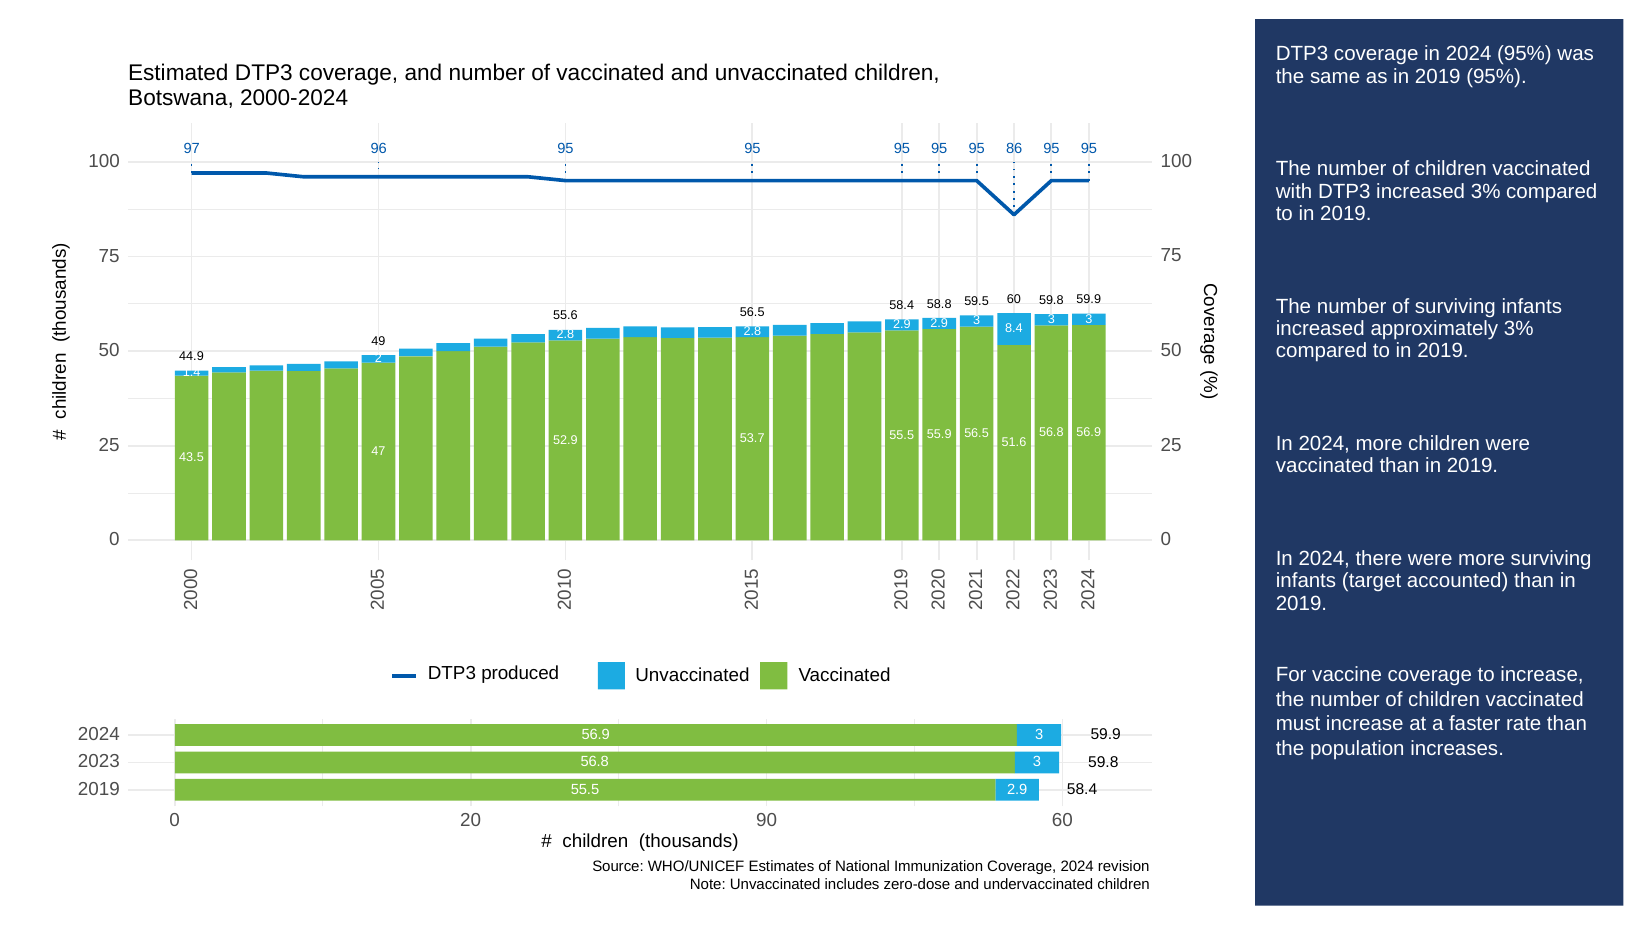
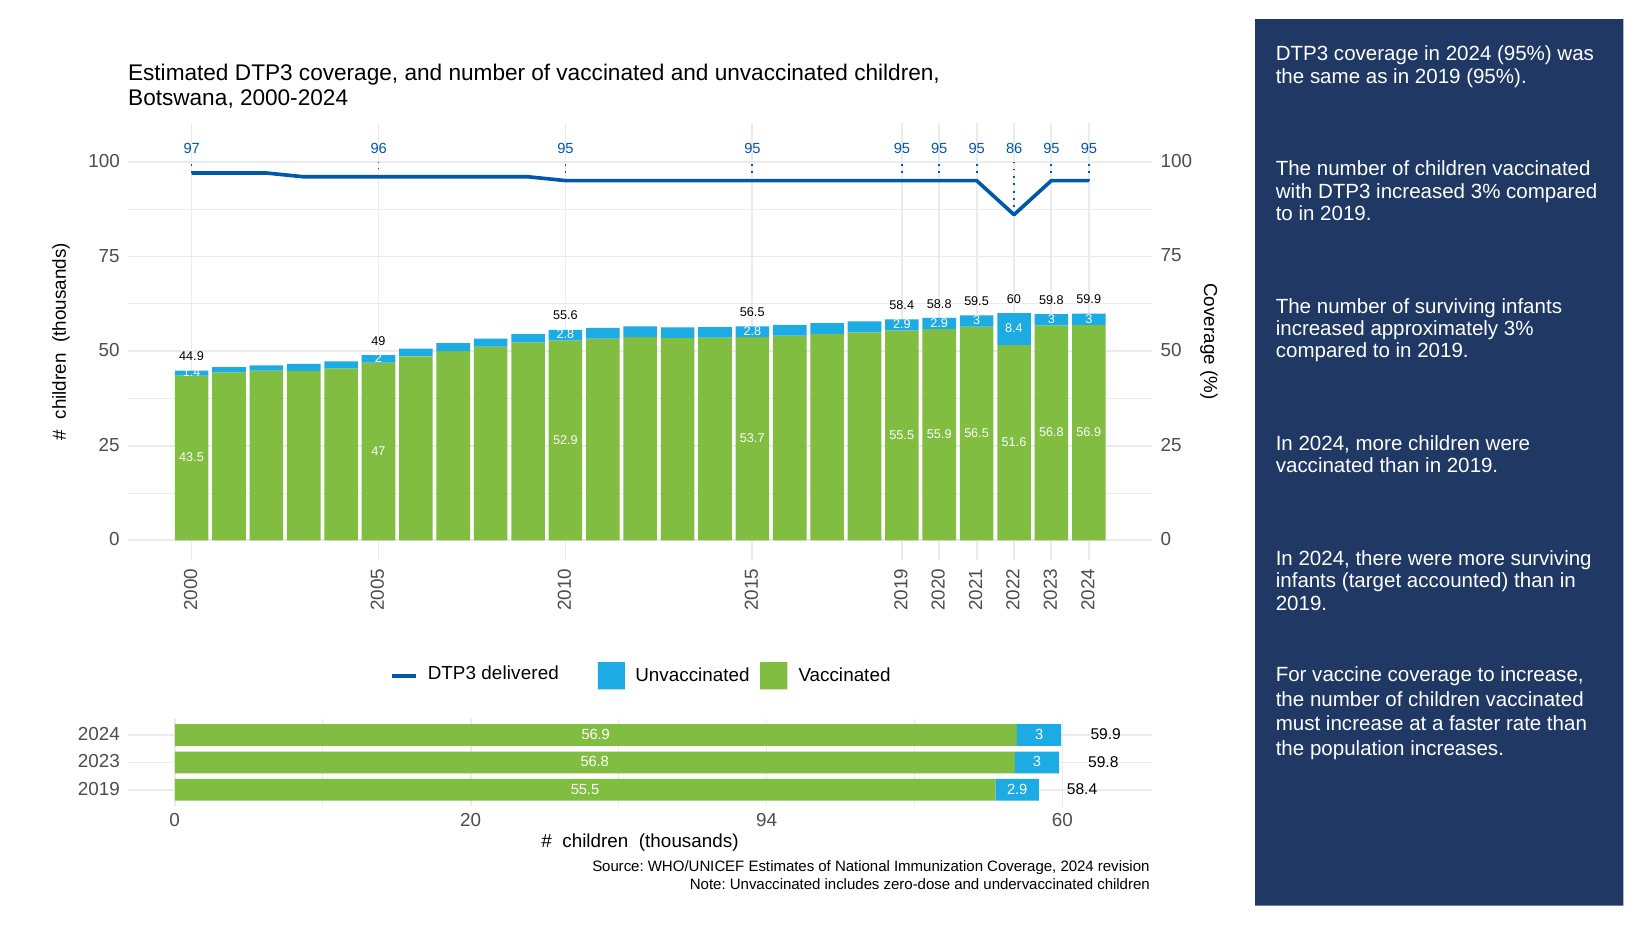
produced: produced -> delivered (520, 673)
90: 90 -> 94 (767, 820)
